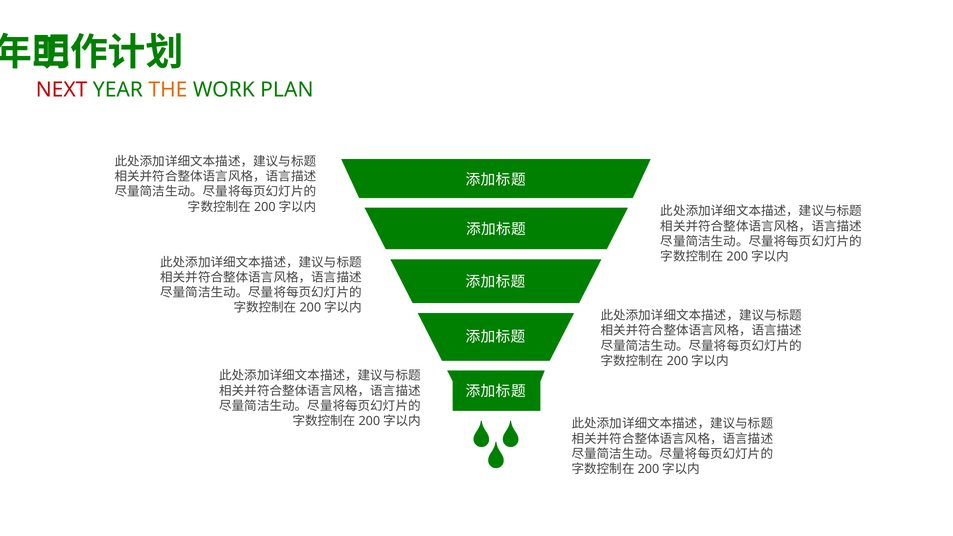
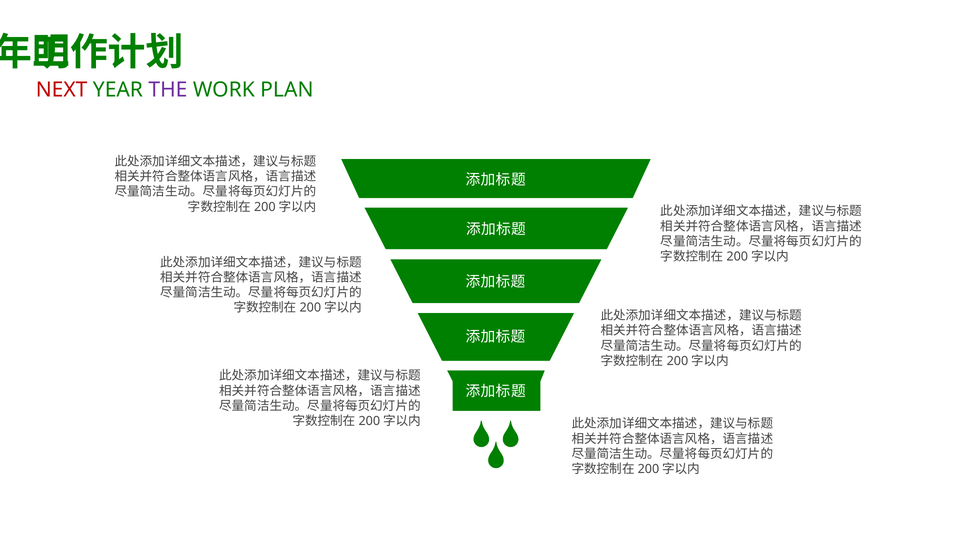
THE colour: orange -> purple (168, 90)
